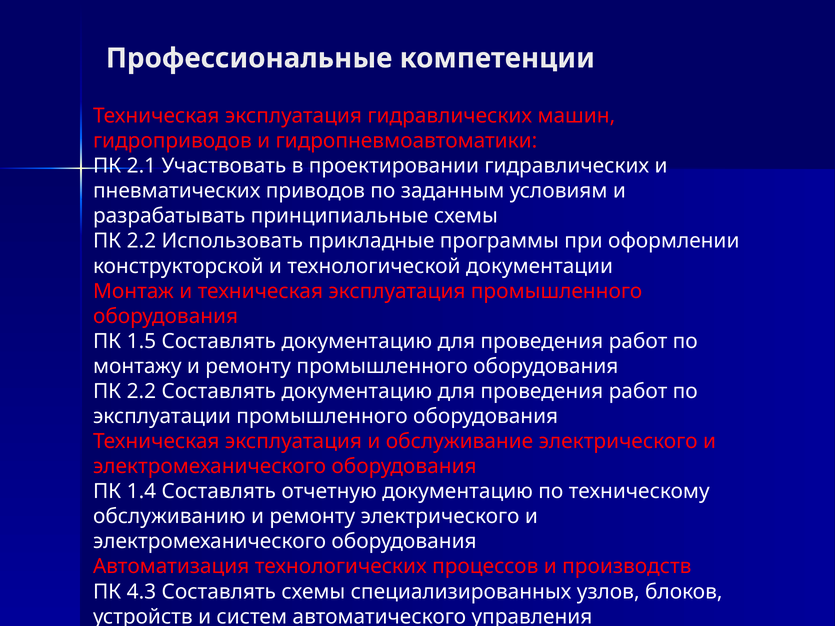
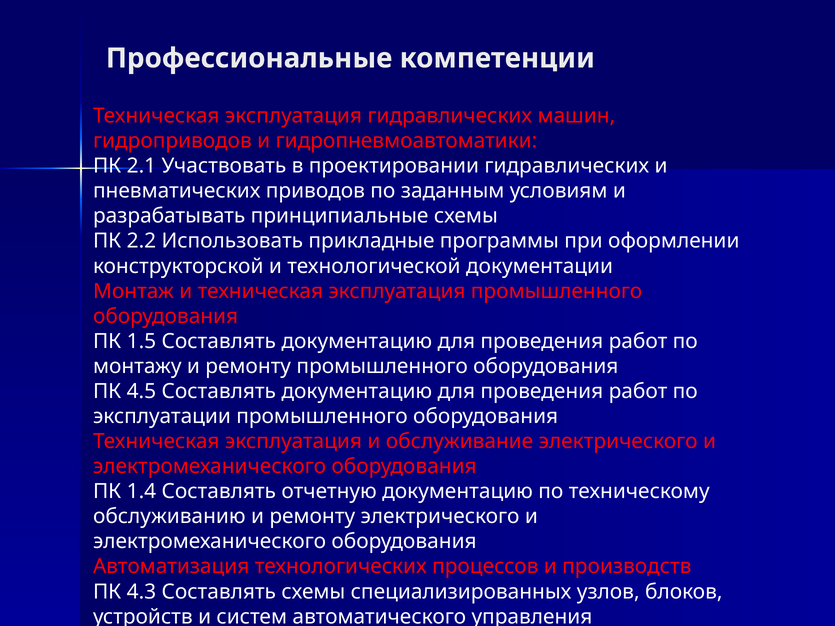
2.2: 2.2 -> 4.5 (141, 391)
